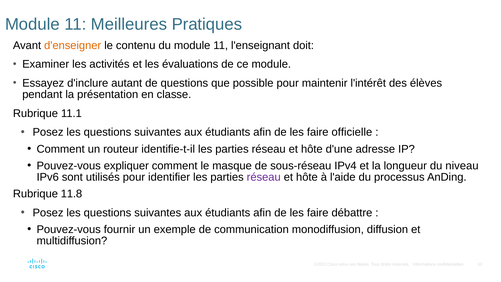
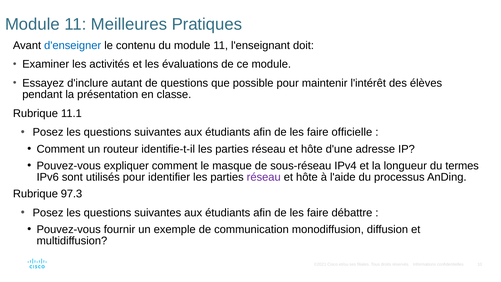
d'enseigner colour: orange -> blue (73, 45)
niveau: niveau -> termes (462, 166)
11.8: 11.8 -> 97.3 (71, 194)
